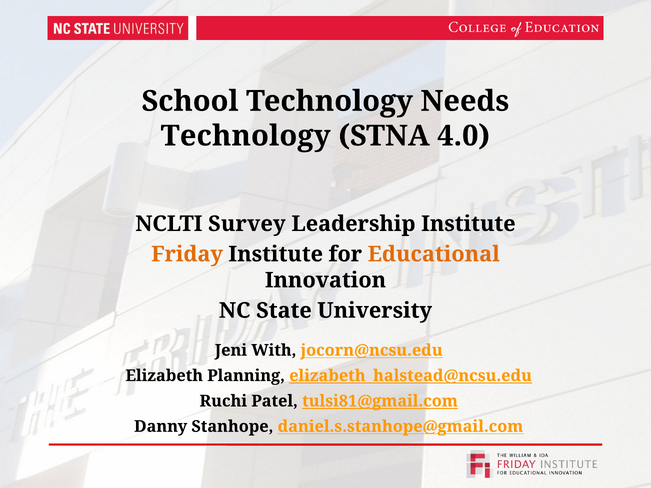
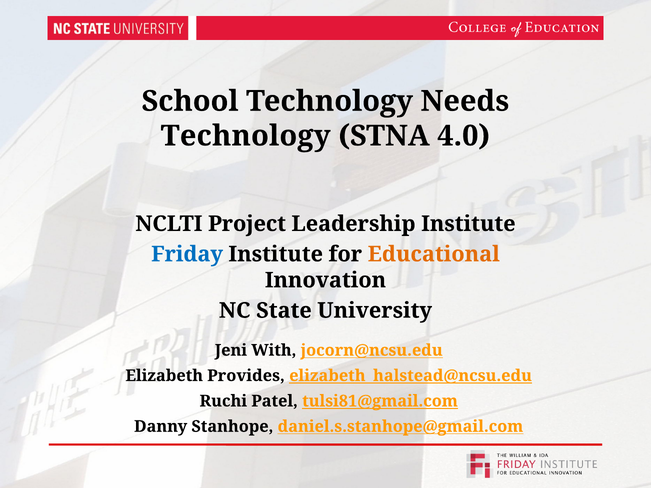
Survey: Survey -> Project (247, 224)
Friday colour: orange -> blue (187, 254)
Planning: Planning -> Provides (246, 376)
